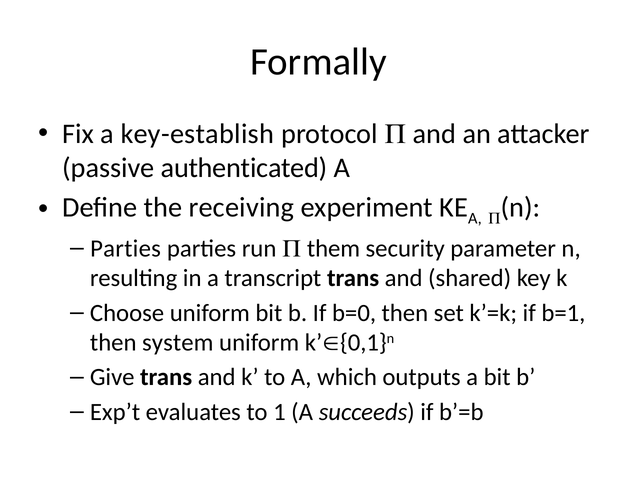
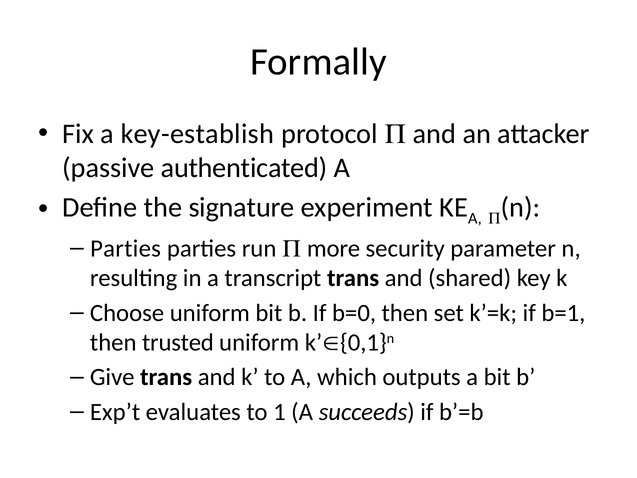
receiving: receiving -> signature (242, 207)
them: them -> more (334, 248)
system: system -> trusted (178, 342)
